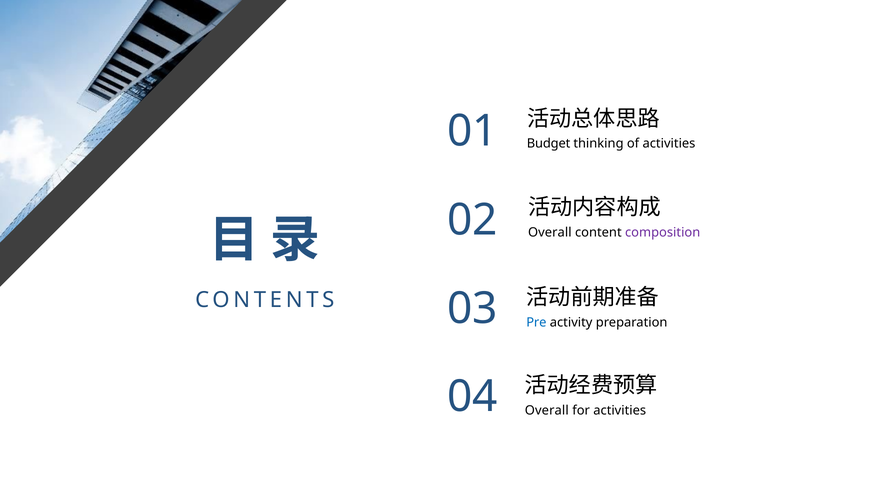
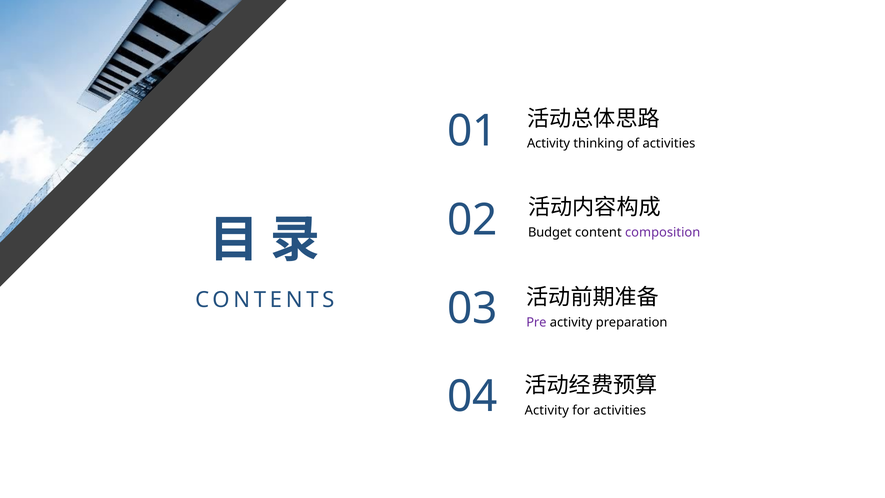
Budget: Budget -> Activity (549, 144)
Overall: Overall -> Budget (550, 233)
Pre colour: blue -> purple (536, 322)
Overall: Overall -> Activity (547, 411)
